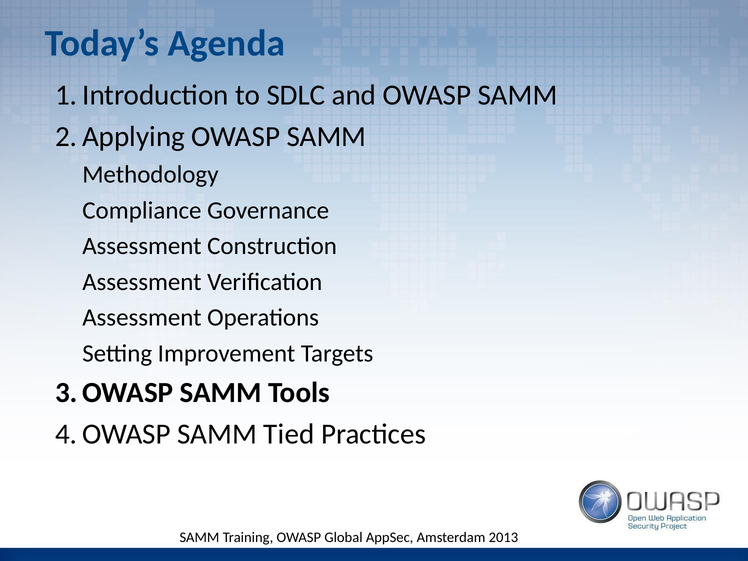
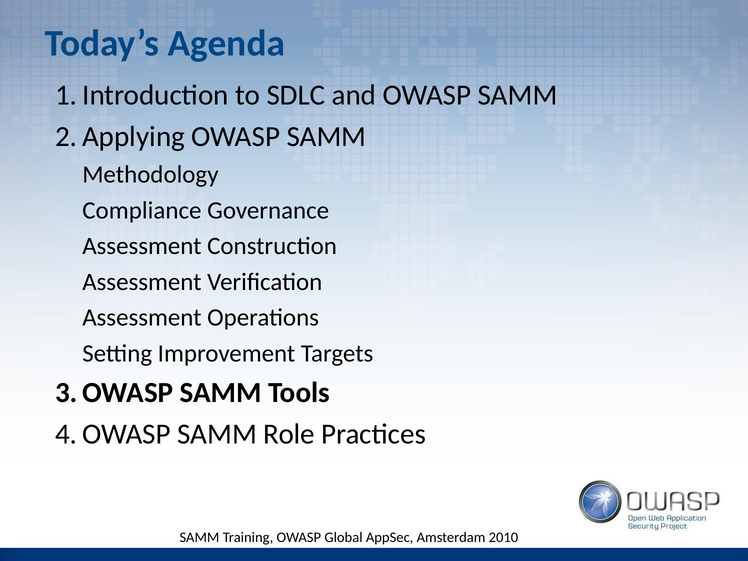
Tied: Tied -> Role (289, 434)
2013: 2013 -> 2010 (503, 537)
